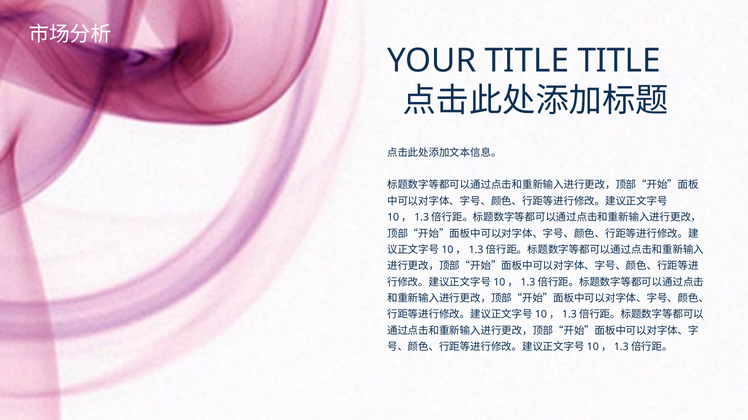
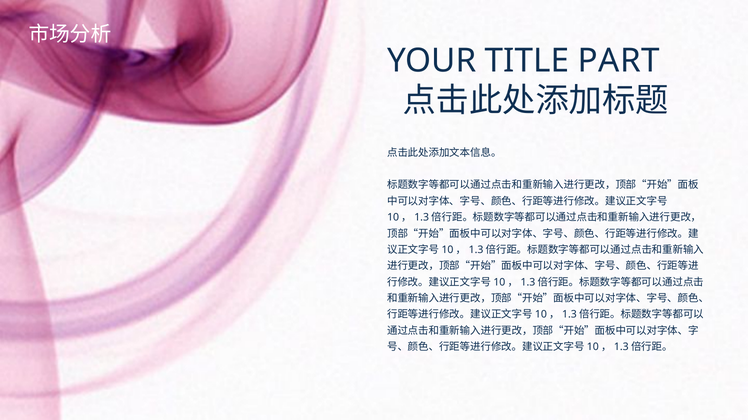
TITLE TITLE: TITLE -> PART (619, 61)
